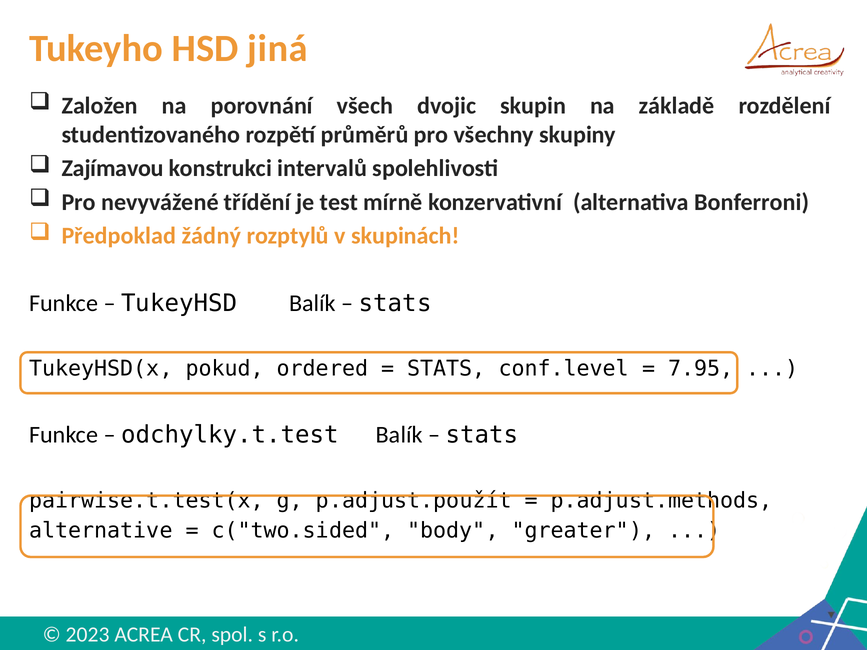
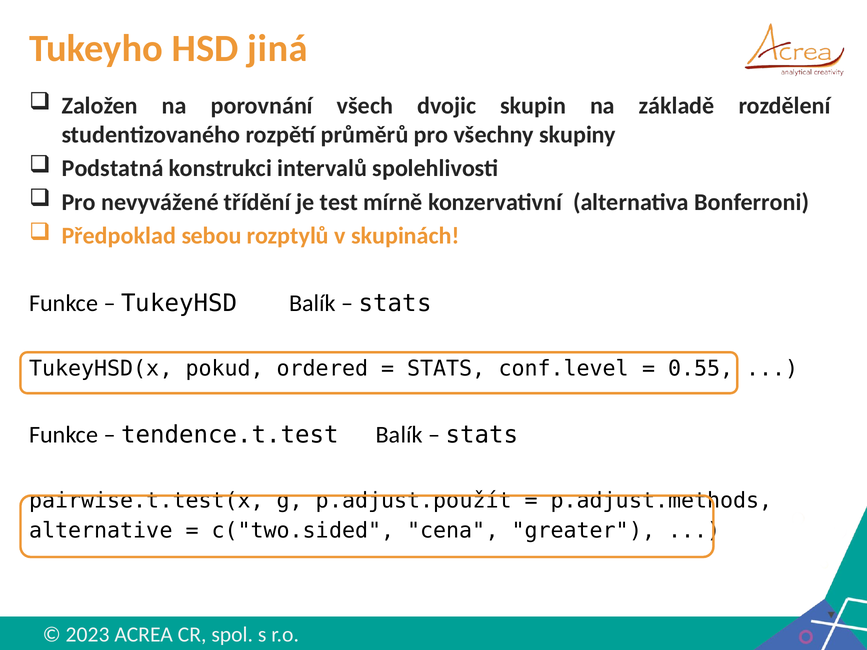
Zajímavou: Zajímavou -> Podstatná (113, 169)
žádný: žádný -> sebou (212, 236)
7.95: 7.95 -> 0.55 (701, 369)
odchylky.t.test: odchylky.t.test -> tendence.t.test (230, 435)
body: body -> cena (453, 531)
